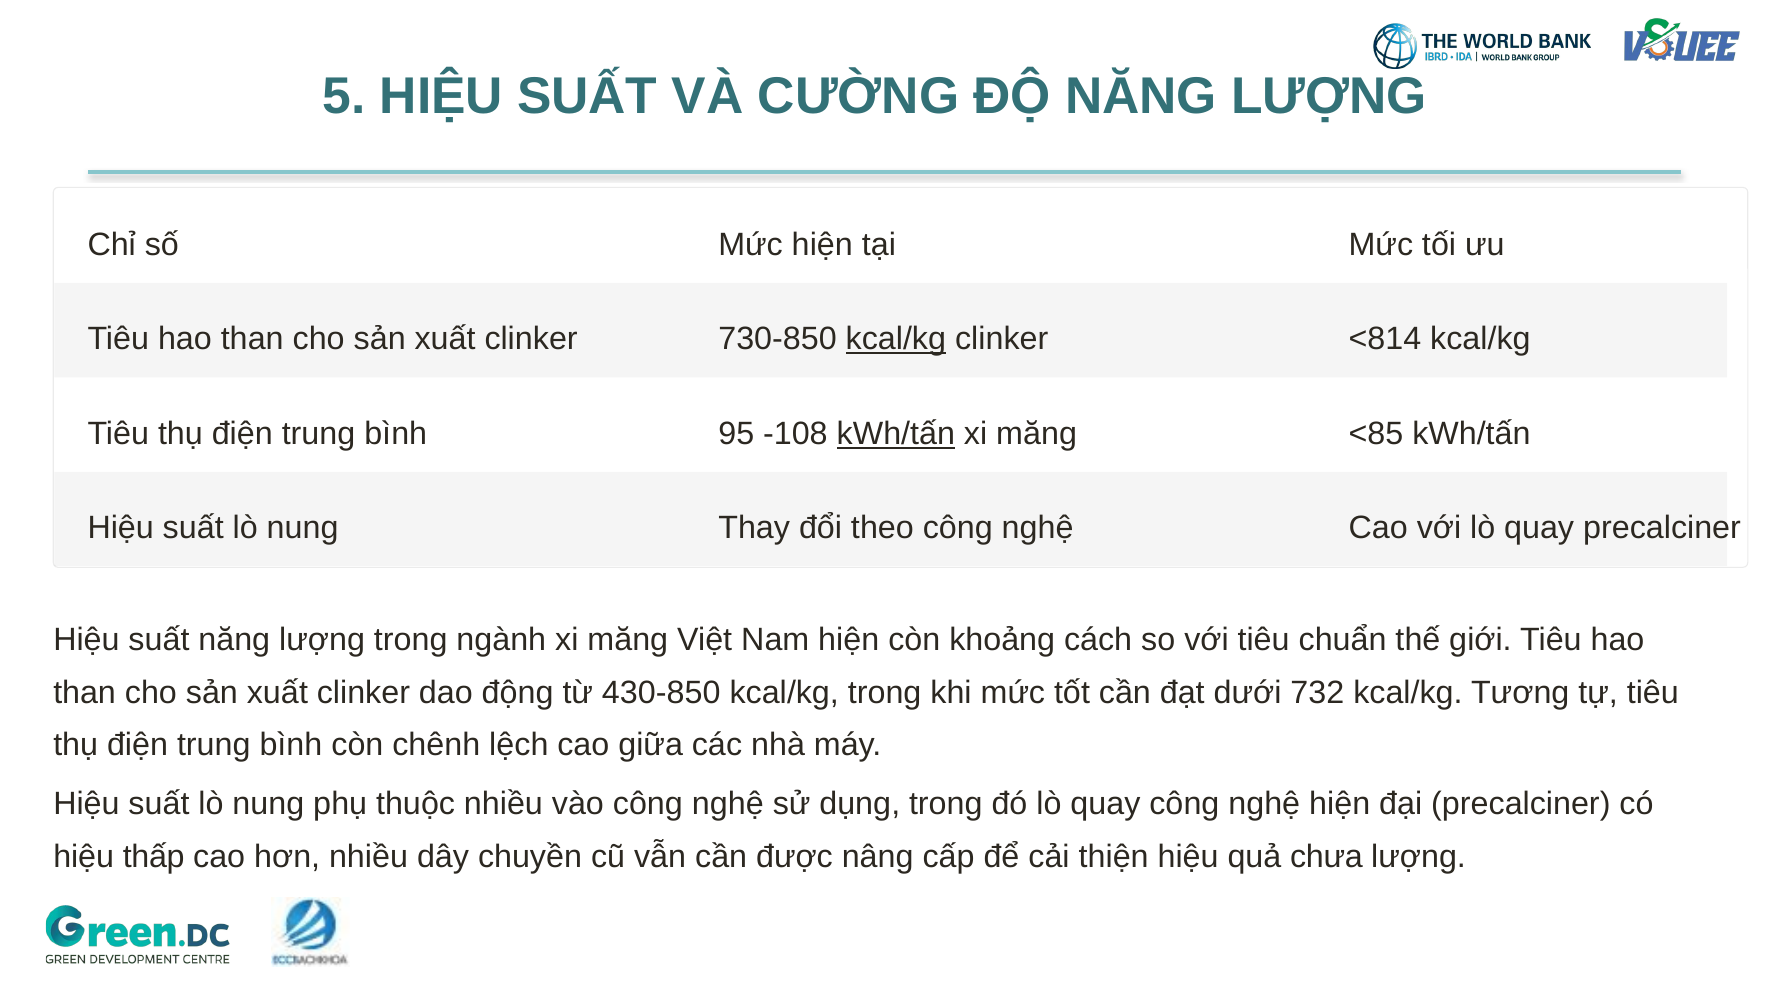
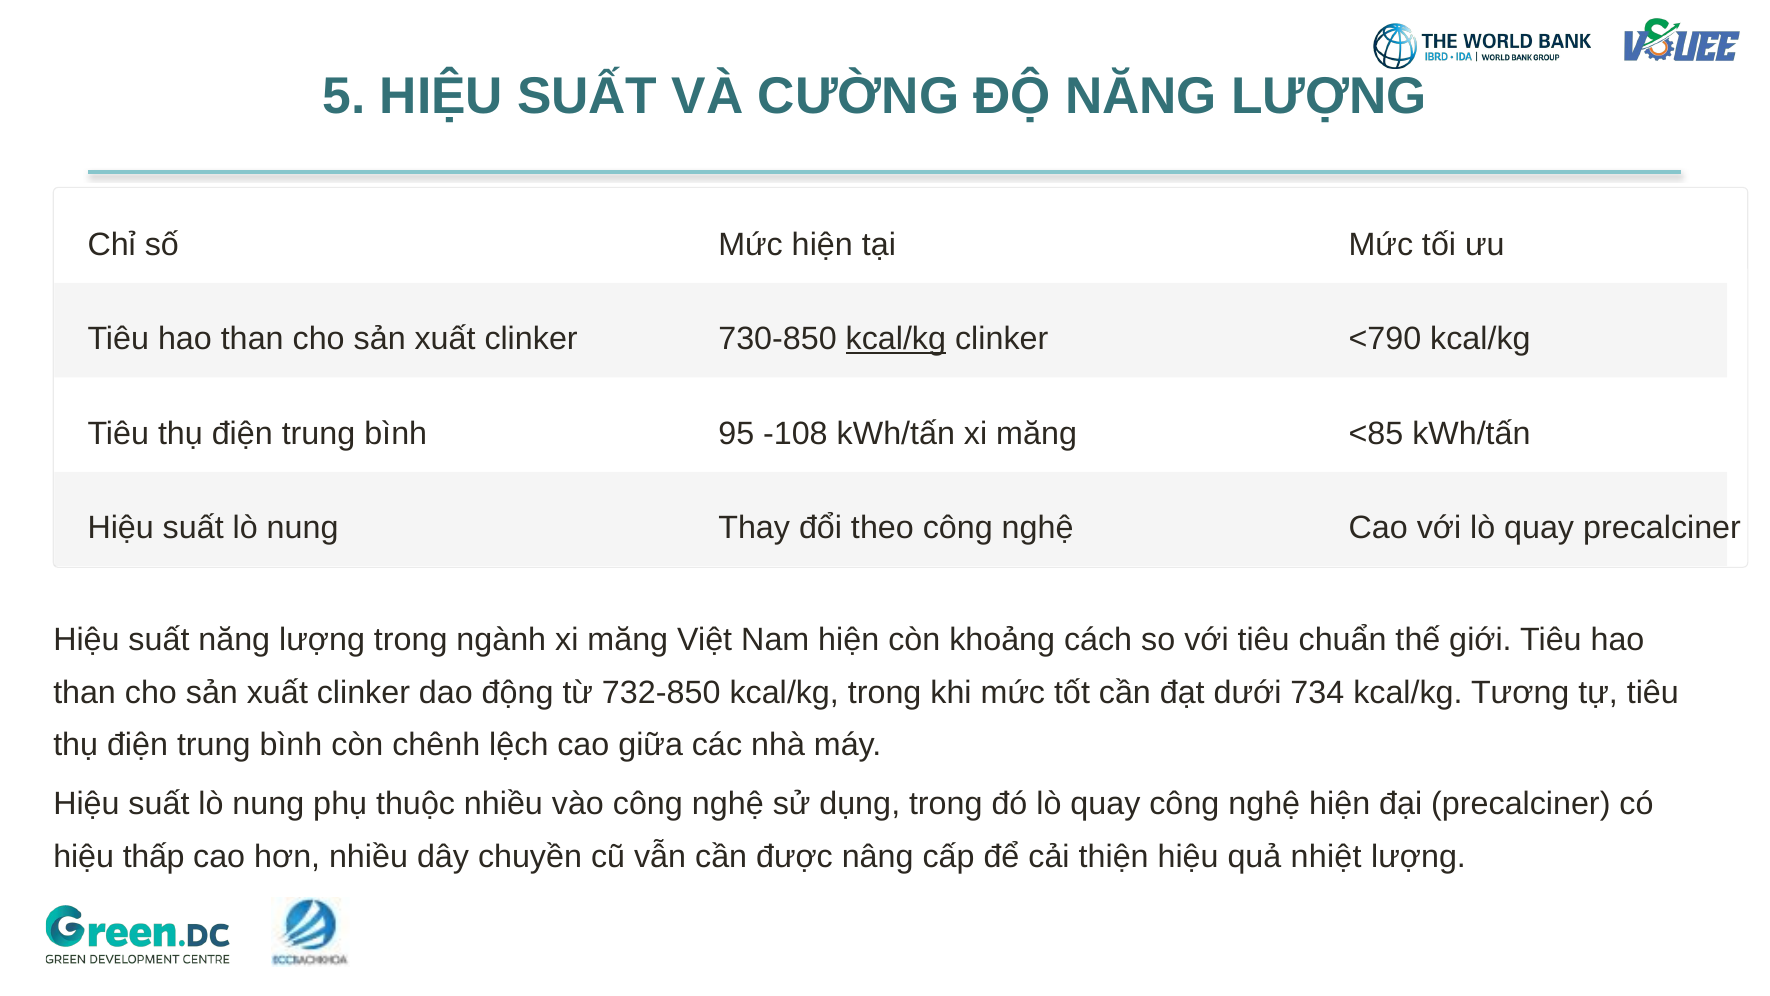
<814: <814 -> <790 (1385, 339)
kWh/tấn underline: present -> none (896, 434)
430-850: 430-850 -> 732-850 (661, 692)
732: 732 -> 734 (1317, 692)
chưa: chưa -> nhiệt (1326, 856)
